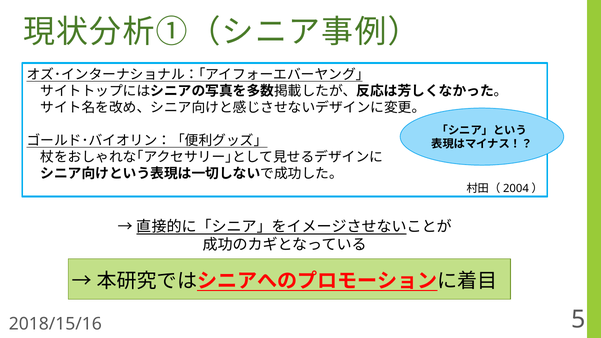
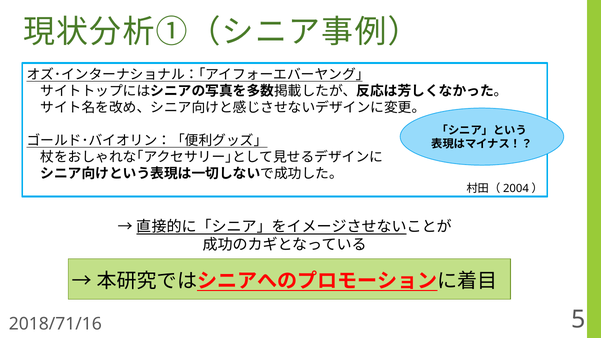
2018/15/16: 2018/15/16 -> 2018/71/16 (55, 324)
